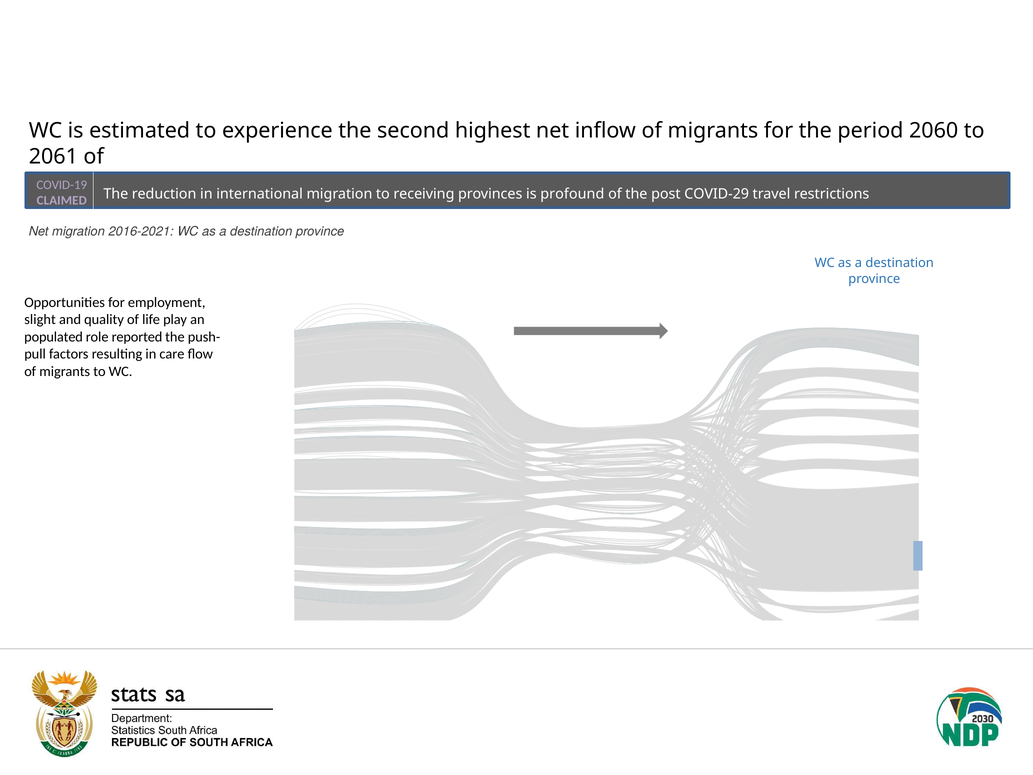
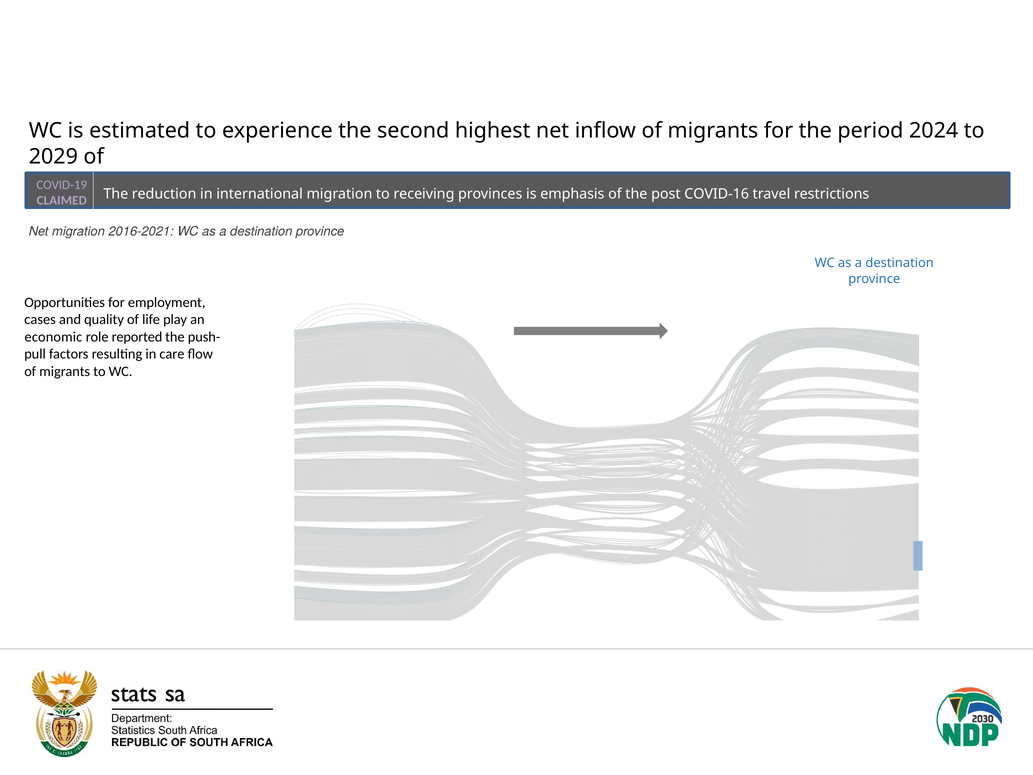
2060: 2060 -> 2024 (934, 131)
2061: 2061 -> 2029 (53, 157)
profound: profound -> emphasis (572, 194)
COVID-29: COVID-29 -> COVID-16 (717, 194)
slight: slight -> cases (40, 320)
populated: populated -> economic (53, 337)
